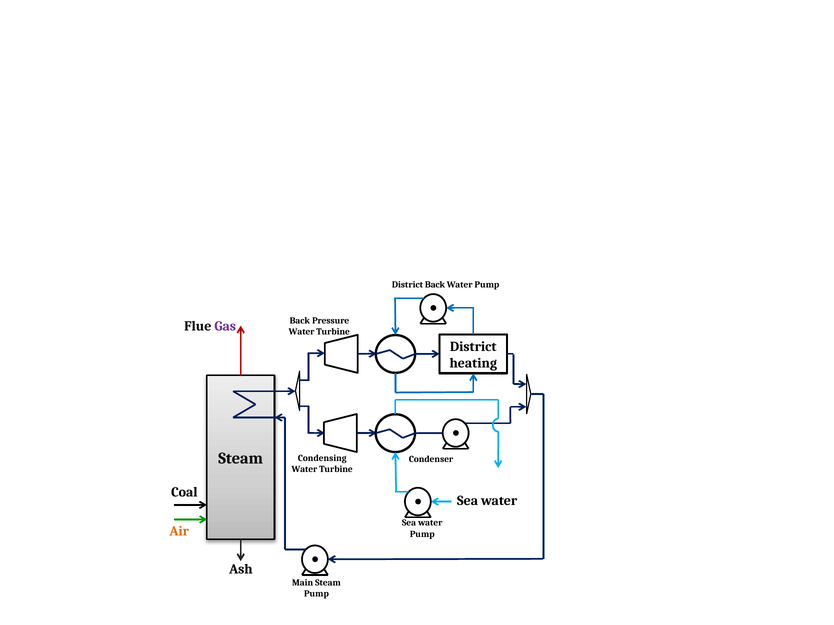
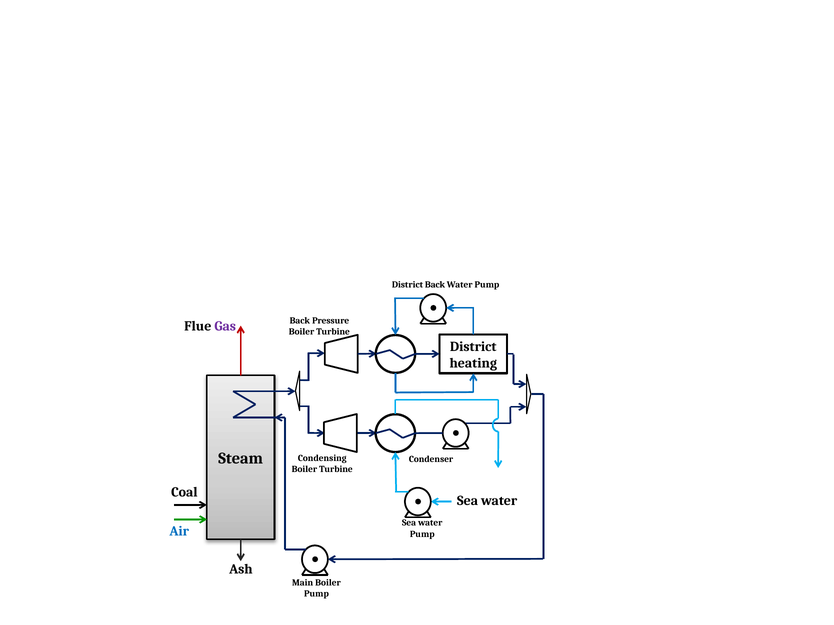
Water: Water -> Boiler (302, 332)
Water: Water -> Boiler (304, 470)
Air colour: orange -> blue (179, 532)
Main Steam: Steam -> Boiler (328, 583)
